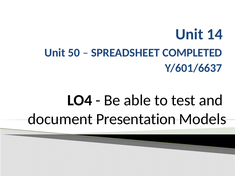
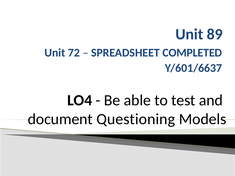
14: 14 -> 89 (215, 34)
50: 50 -> 72 (74, 53)
Presentation: Presentation -> Questioning (136, 119)
